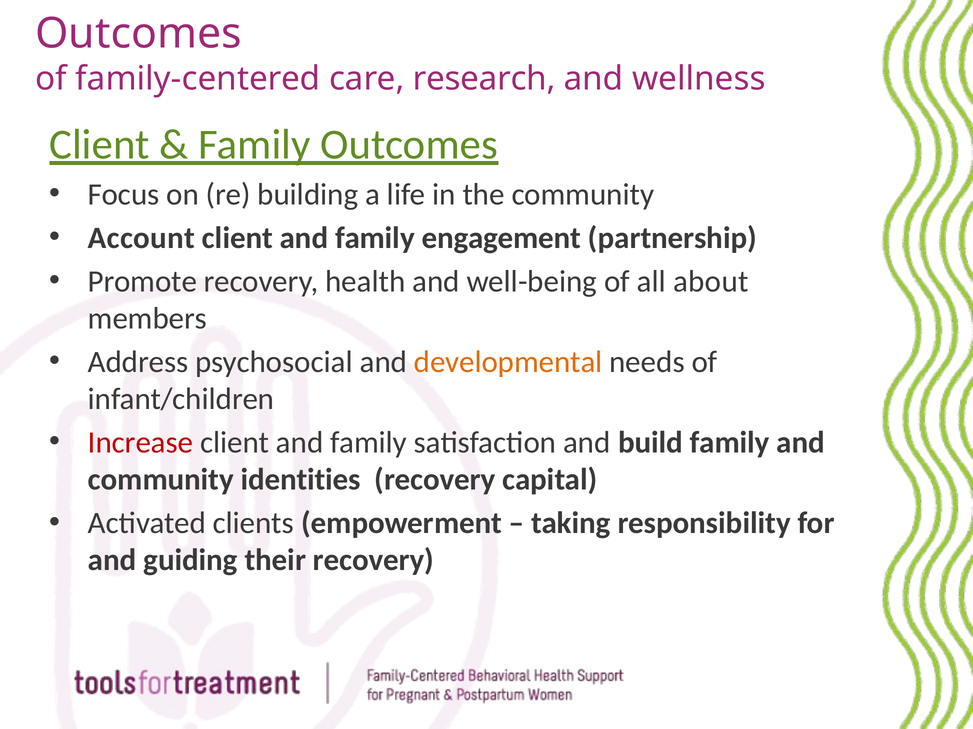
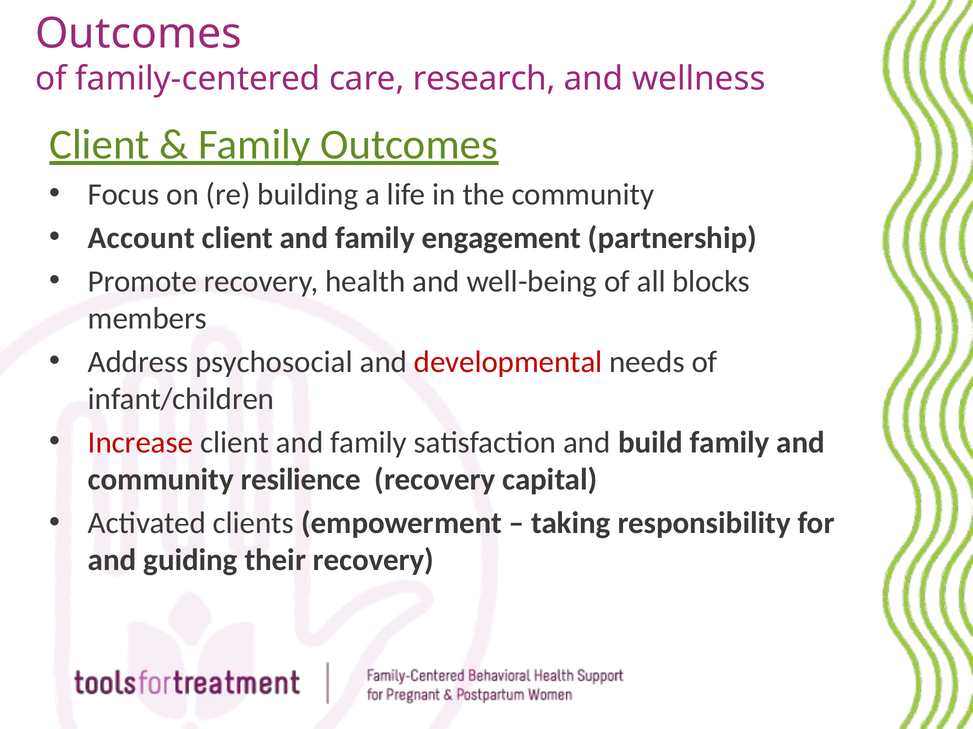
about: about -> blocks (711, 282)
developmental colour: orange -> red (508, 362)
identities: identities -> resilience (301, 480)
